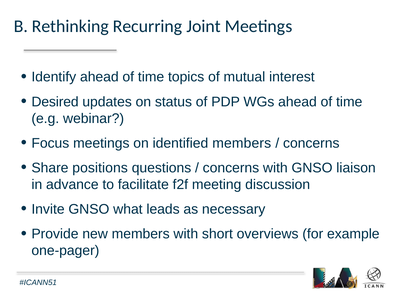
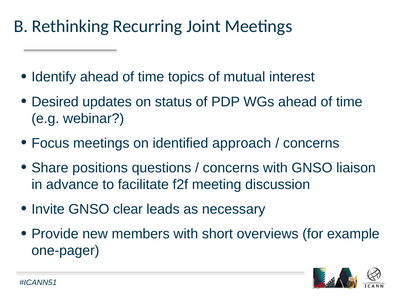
identified members: members -> approach (242, 143)
what: what -> clear (128, 209)
